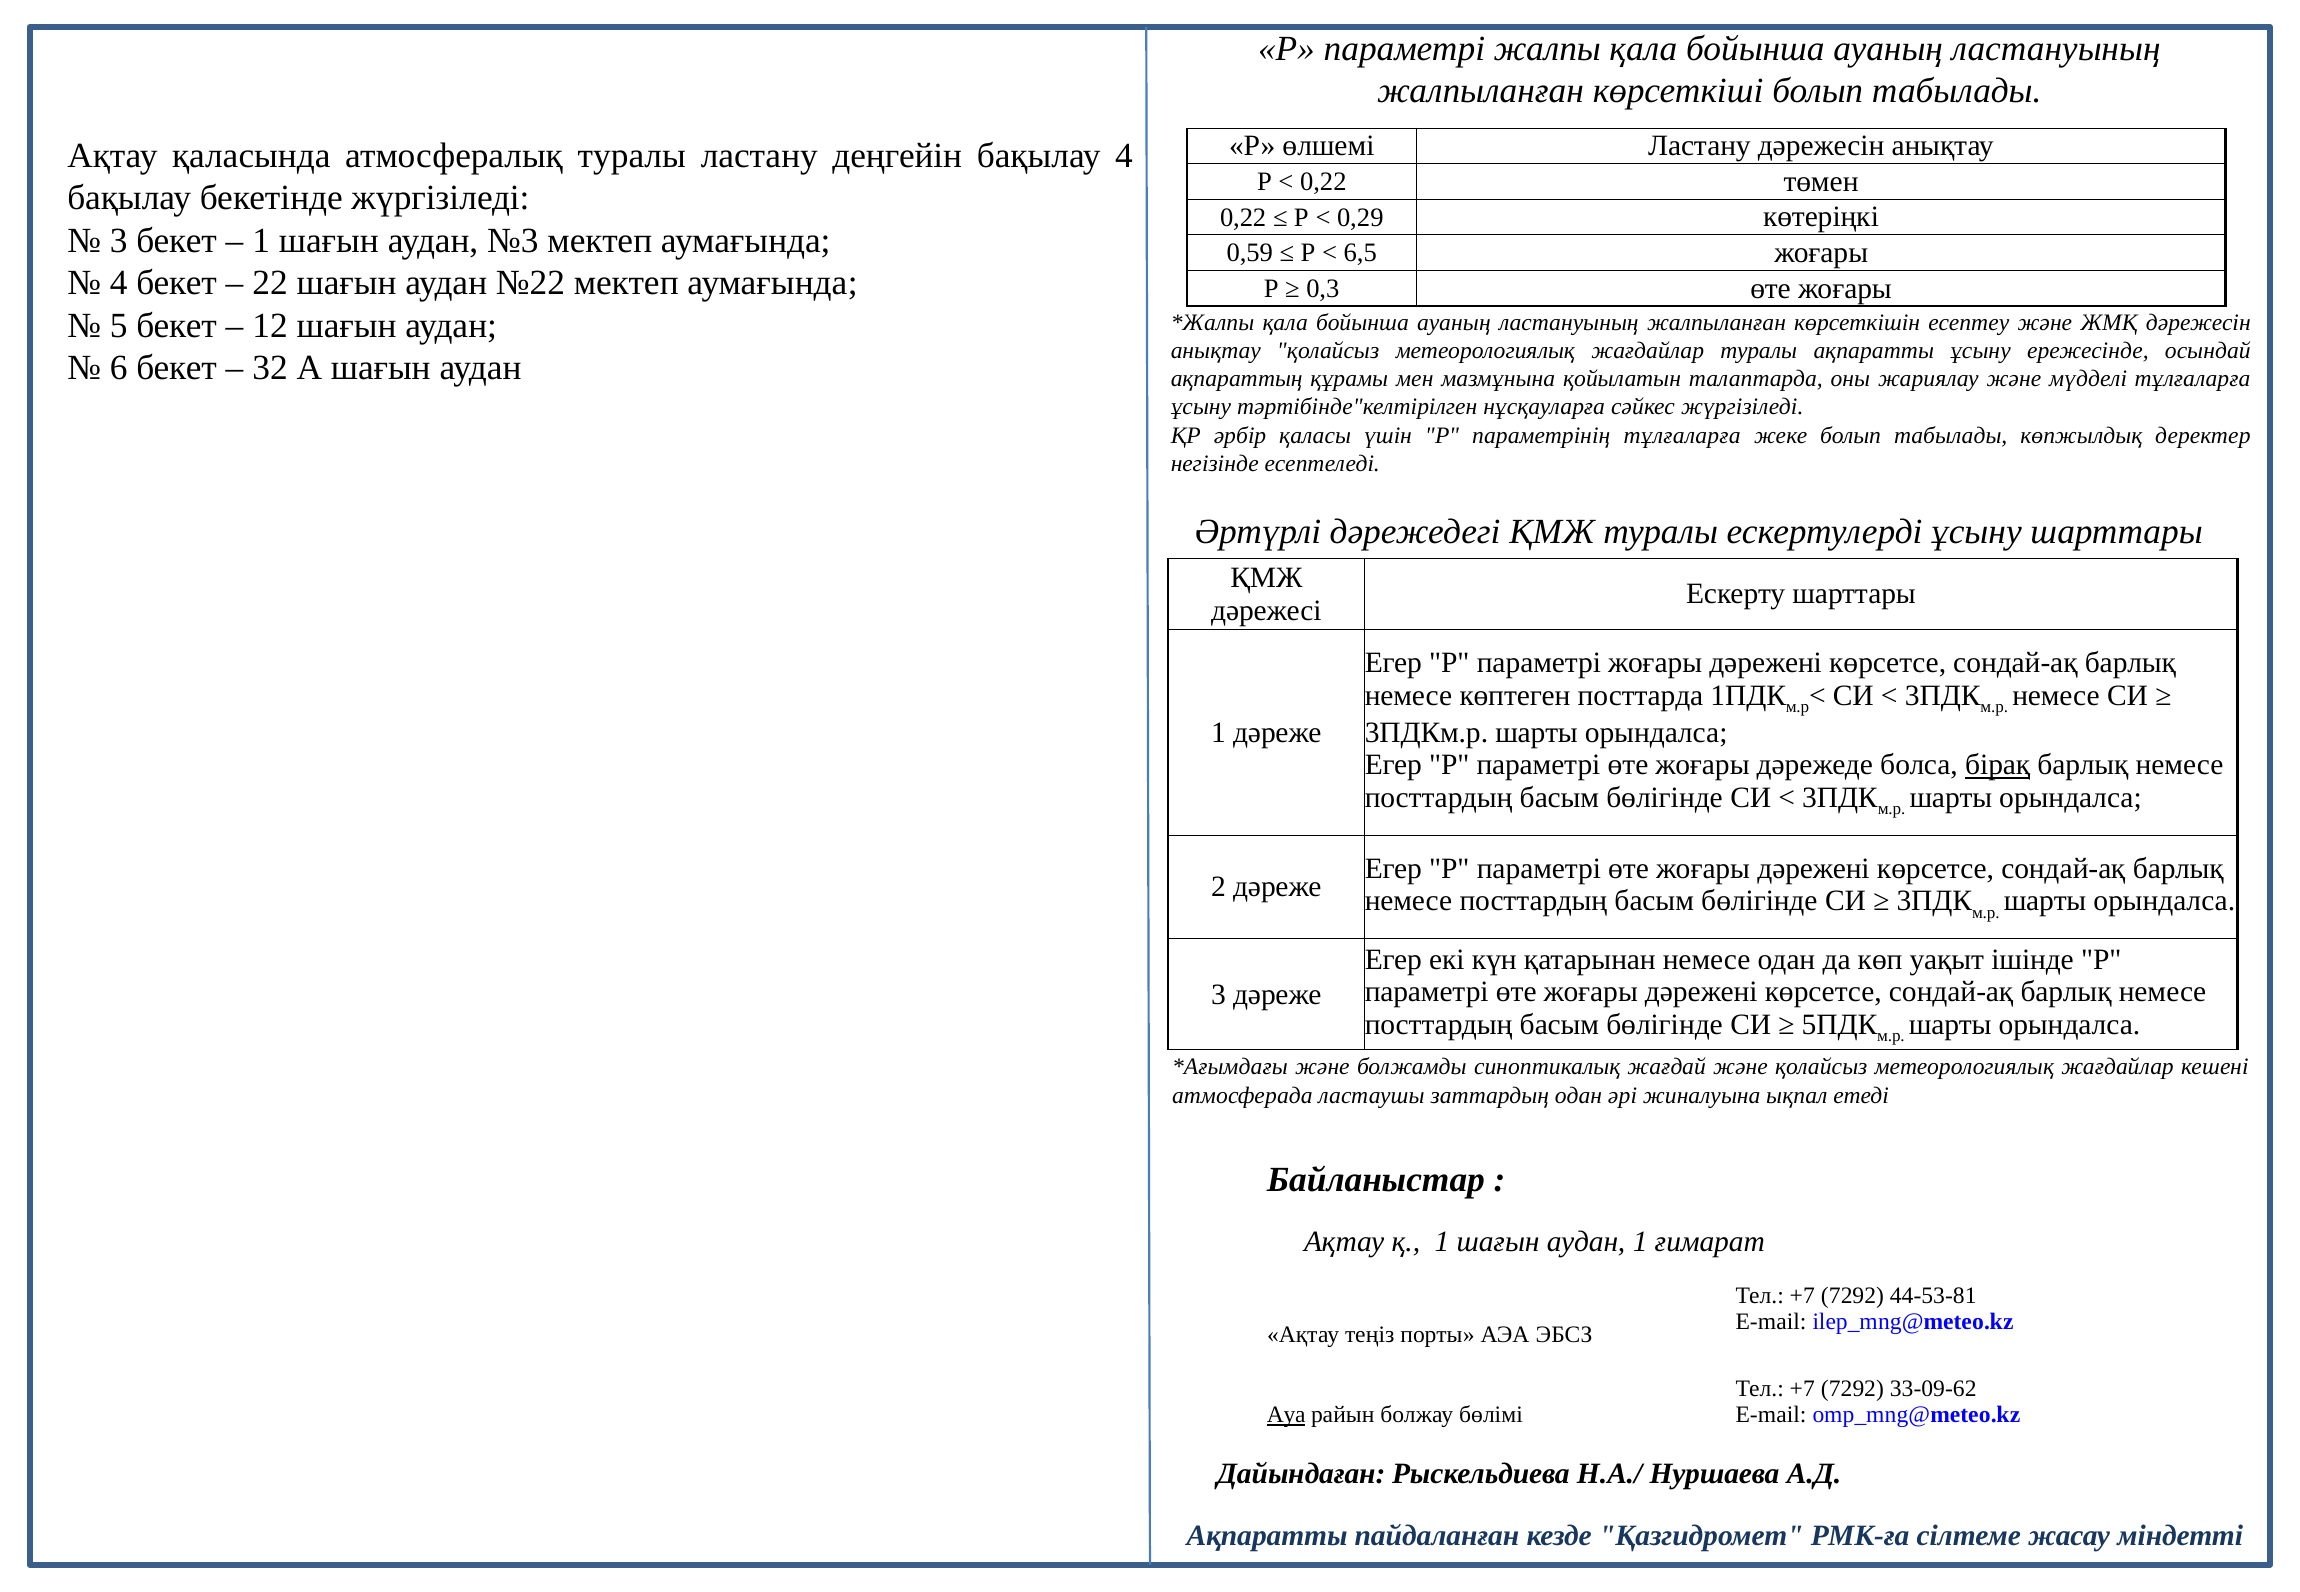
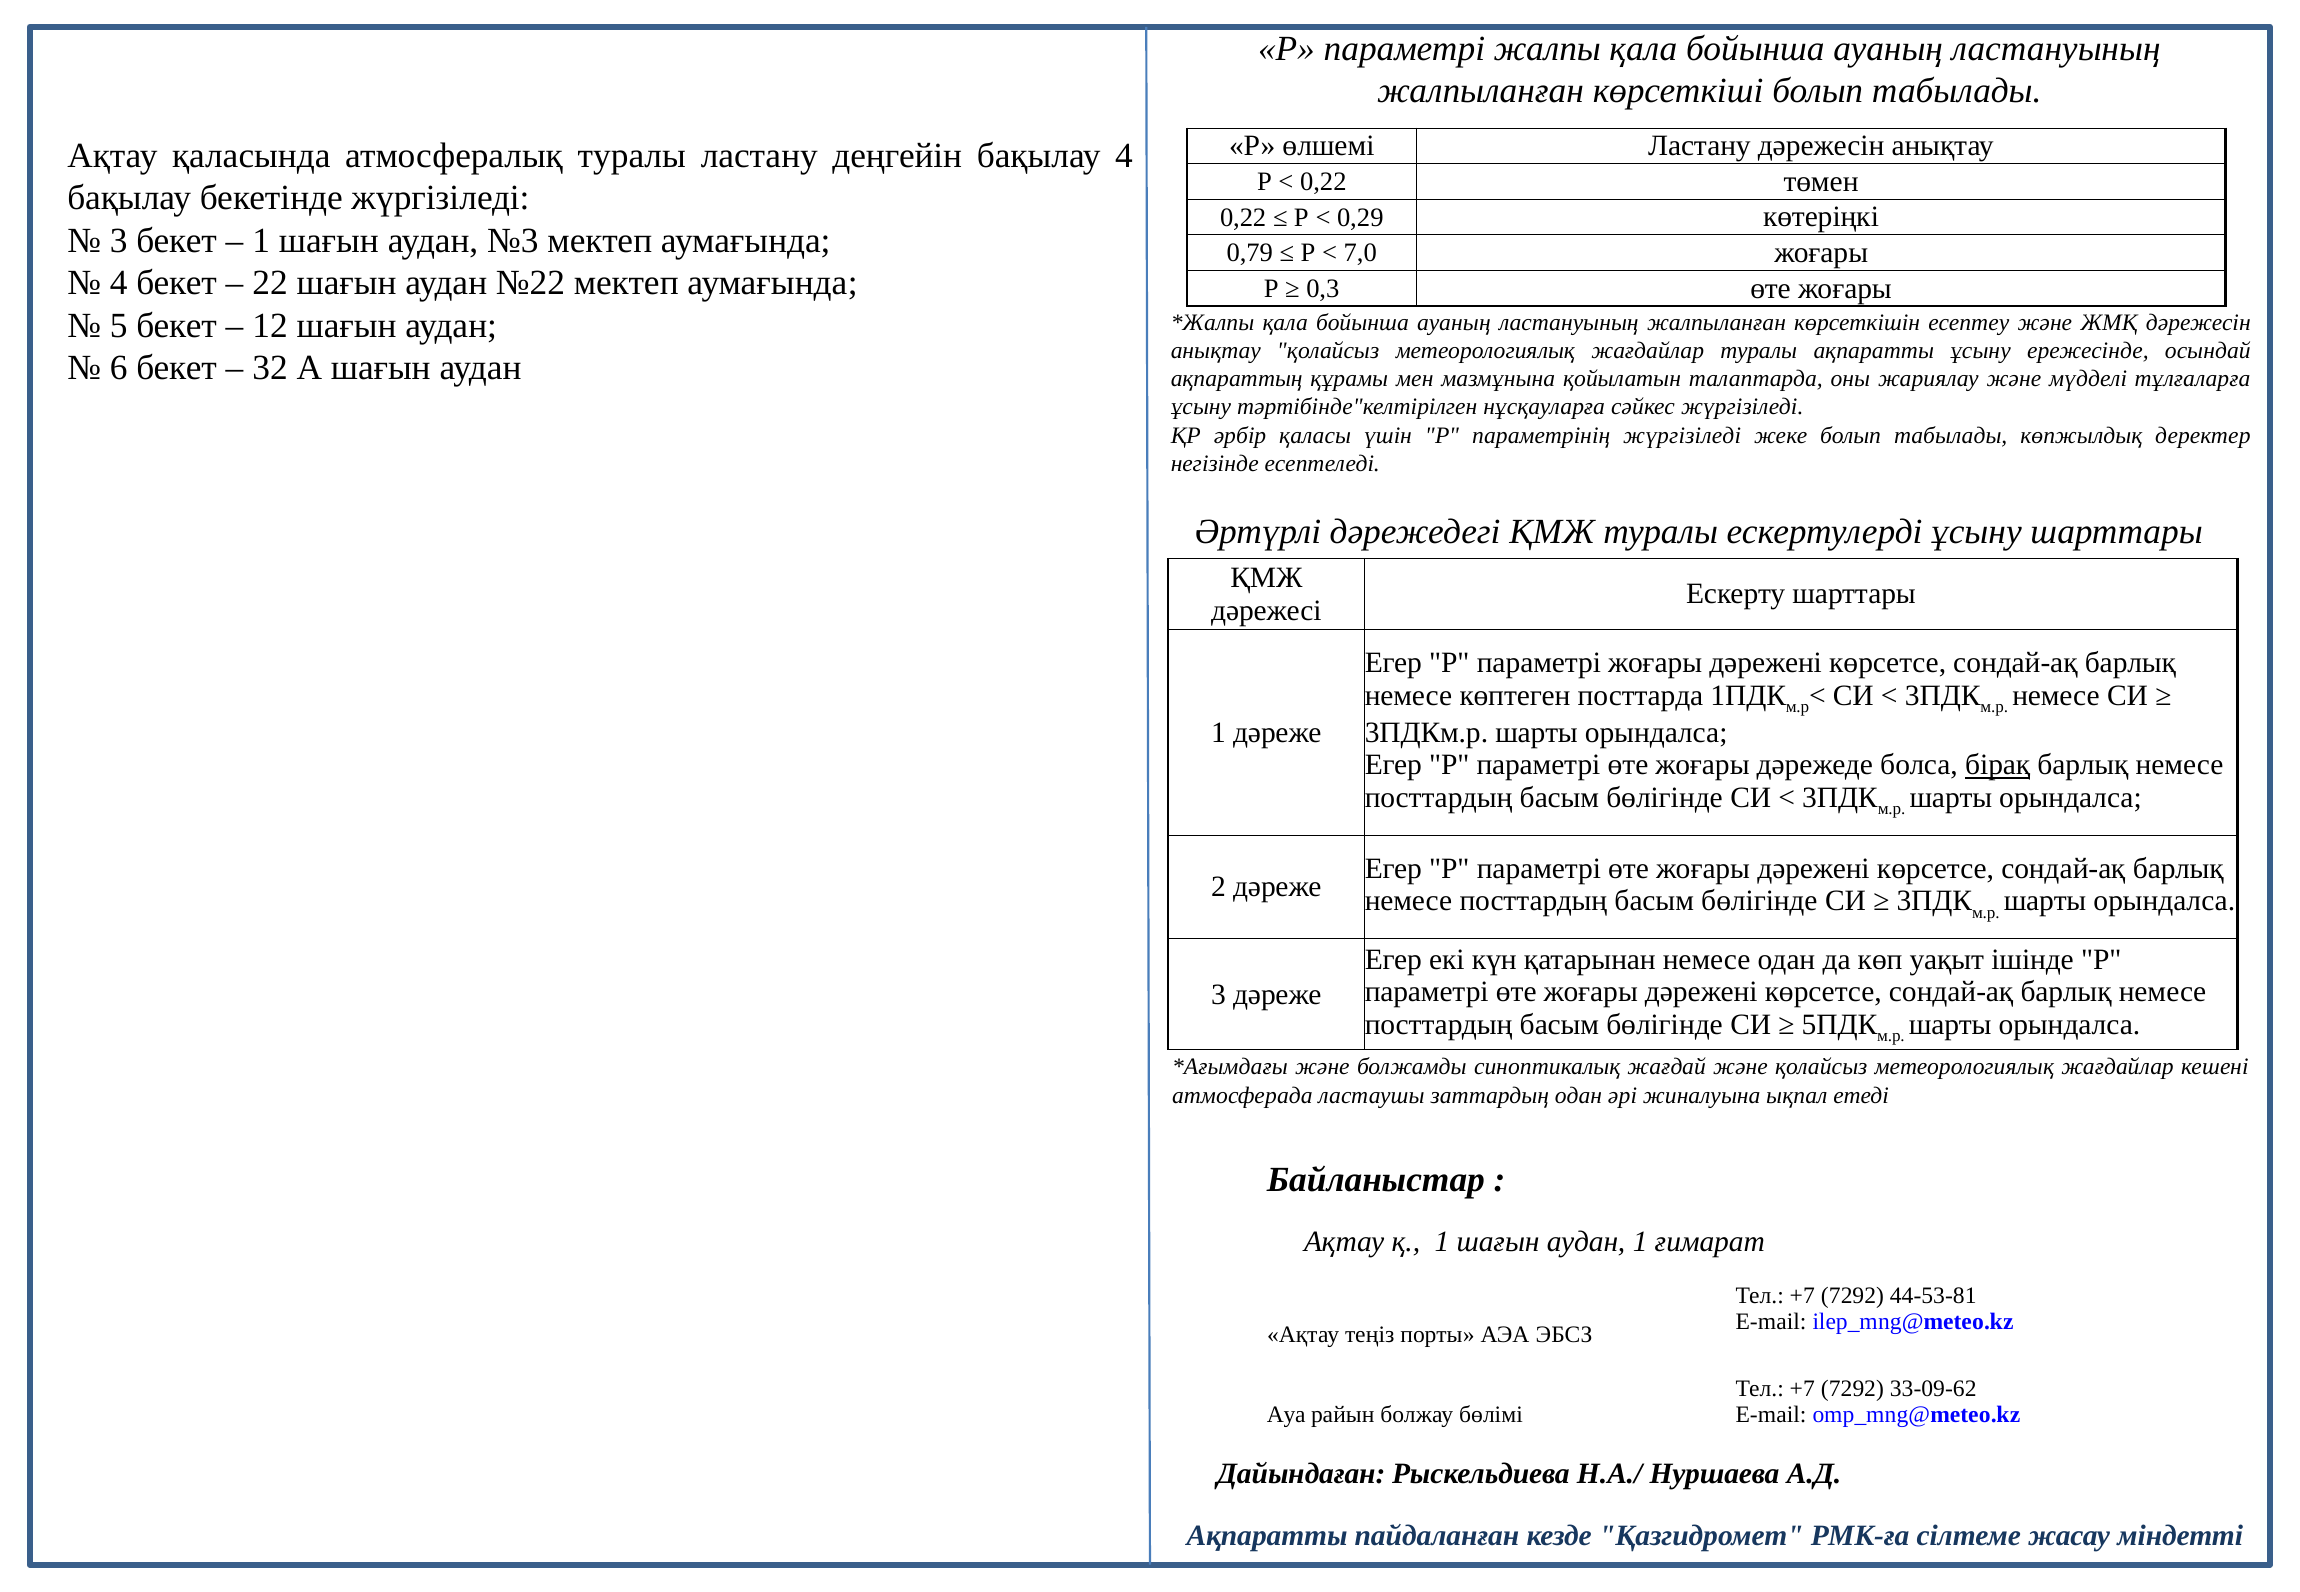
0,59: 0,59 -> 0,79 (1250, 253)
6,5: 6,5 -> 7,0 (1360, 253)
параметрінің тұлғаларға: тұлғаларға -> жүргізіледі (1682, 435)
Ауа underline: present -> none (1286, 1415)
